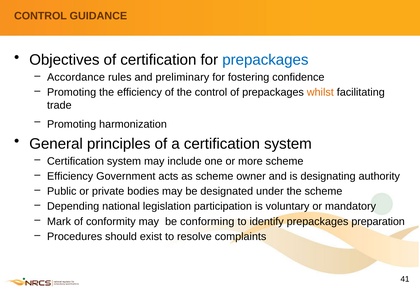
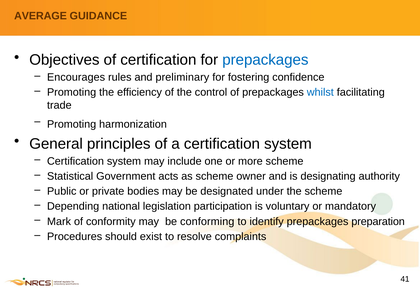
CONTROL: CONTROL -> AVERAGE (40, 16)
Accordance: Accordance -> Encourages (76, 77)
whilst colour: orange -> blue (320, 92)
Efficiency: Efficiency -> Statistical (70, 176)
